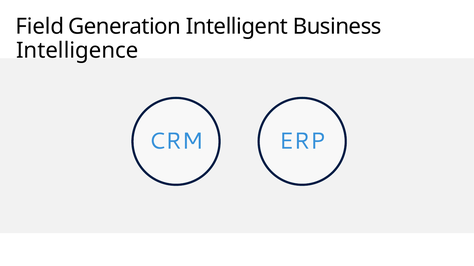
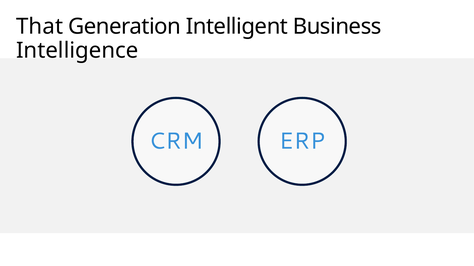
Field: Field -> That (40, 27)
